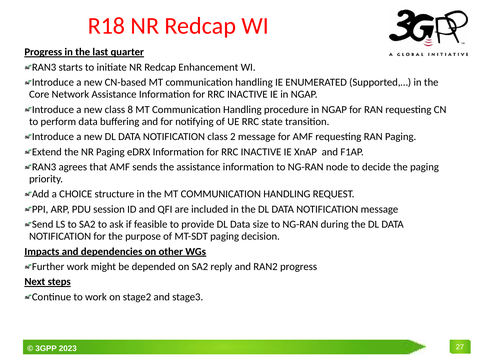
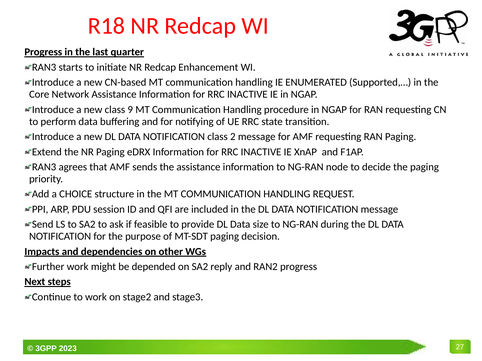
8: 8 -> 9 (130, 110)
